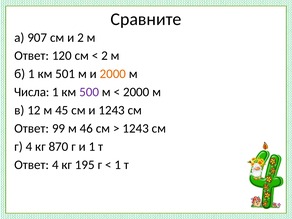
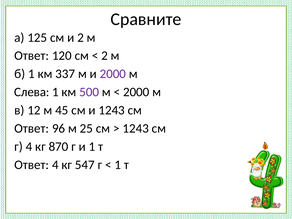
907: 907 -> 125 (37, 38)
501: 501 -> 337 (65, 74)
2000 colour: orange -> purple (113, 74)
Числа: Числа -> Слева (32, 92)
99: 99 -> 96 (59, 128)
46: 46 -> 25 (86, 128)
195: 195 -> 547 (85, 165)
